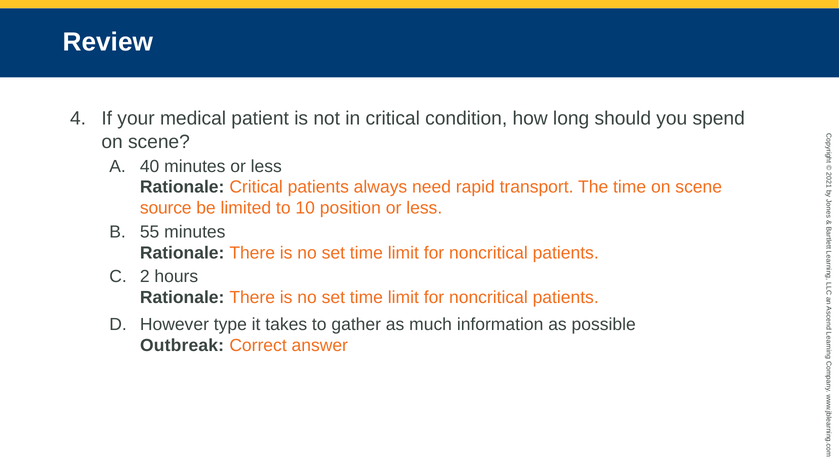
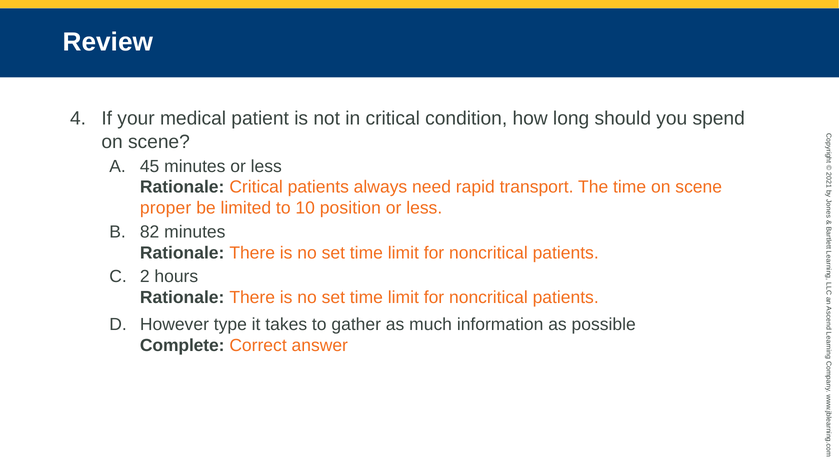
40: 40 -> 45 (150, 166)
source: source -> proper (166, 208)
55: 55 -> 82 (150, 232)
Outbreak: Outbreak -> Complete (182, 345)
